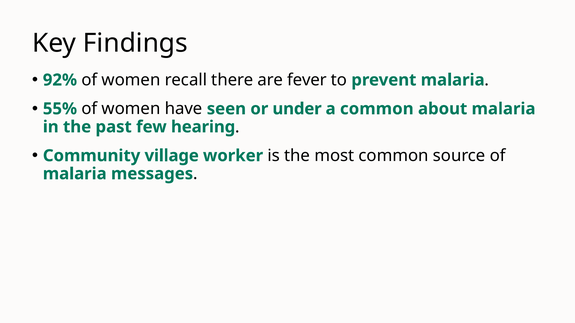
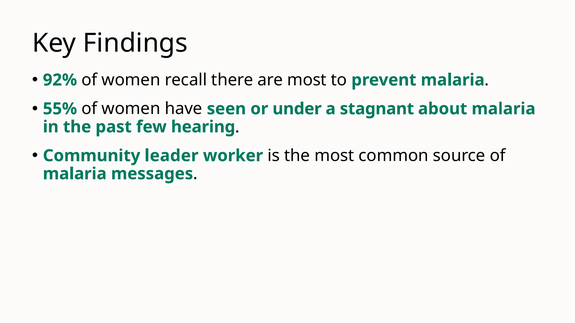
are fever: fever -> most (307, 80)
a common: common -> stagnant (377, 109)
village: village -> leader (172, 156)
